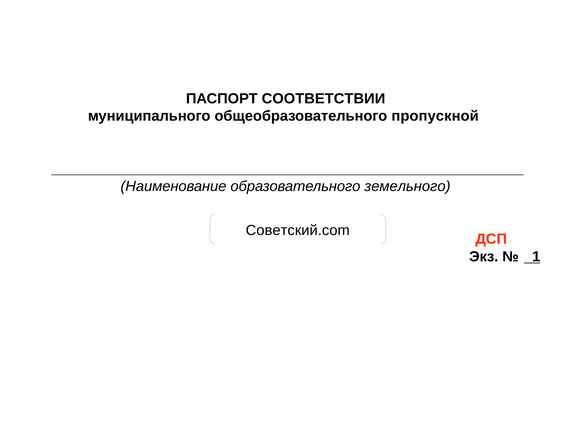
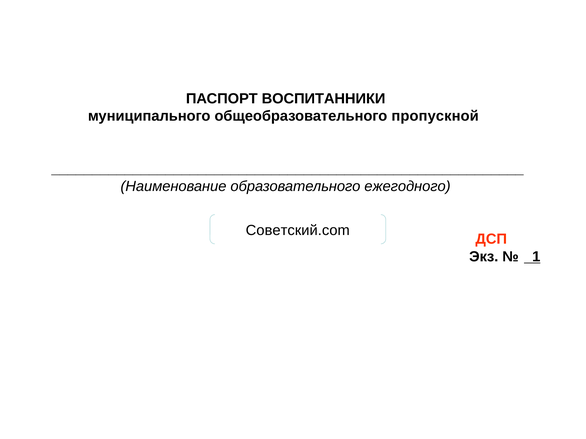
СООТВЕТСТВИИ: СООТВЕТСТВИИ -> ВОСПИТАННИКИ (324, 99)
земельного: земельного -> ежегодного (407, 187)
